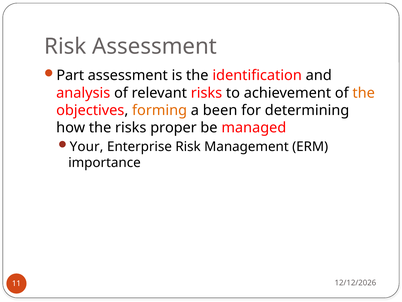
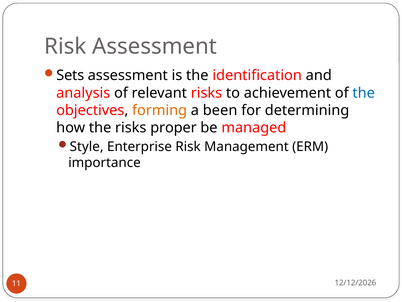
Part: Part -> Sets (70, 75)
the colour: orange -> blue (364, 93)
Your: Your -> Style (87, 146)
